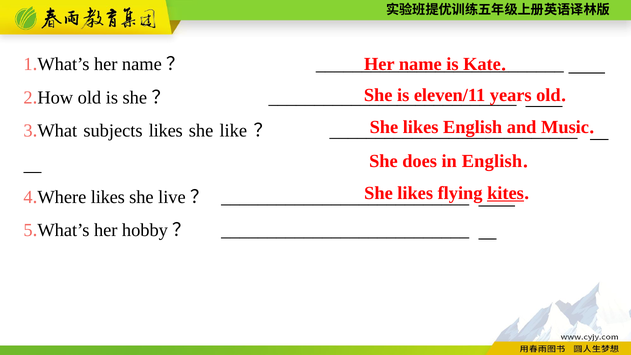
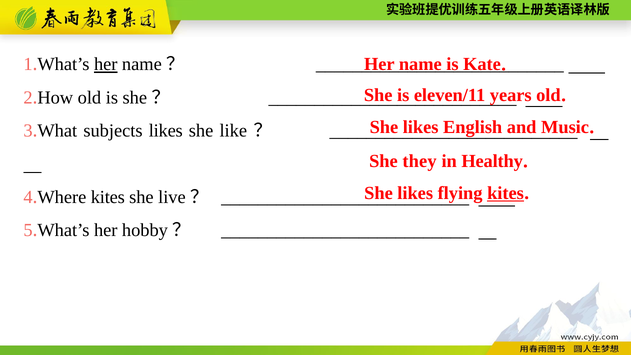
her underline: none -> present (106, 64)
does: does -> they (420, 161)
in English: English -> Healthy (492, 161)
likes: likes -> kites (108, 197)
